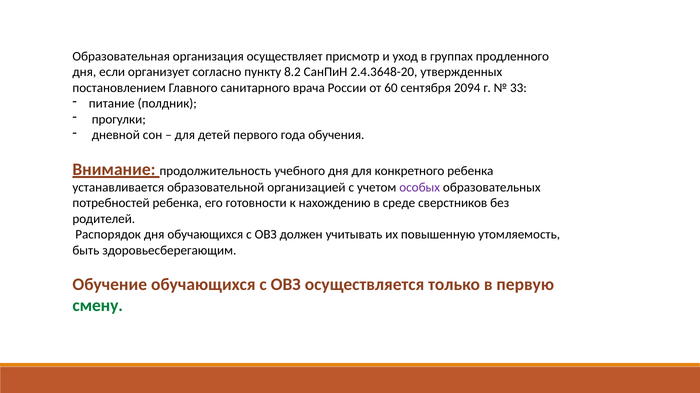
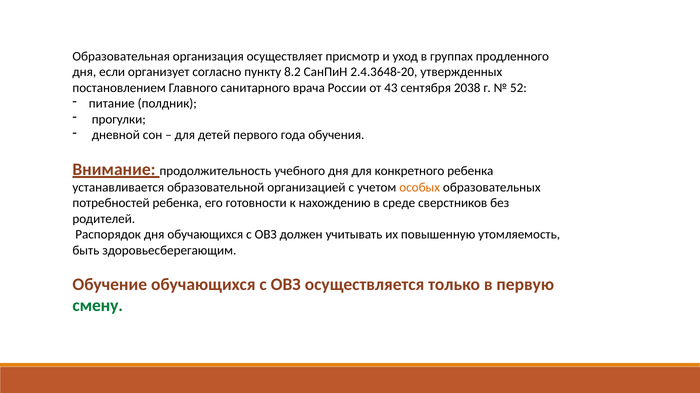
60: 60 -> 43 (391, 88)
2094: 2094 -> 2038 (467, 88)
33: 33 -> 52 (518, 88)
особых colour: purple -> orange (420, 188)
